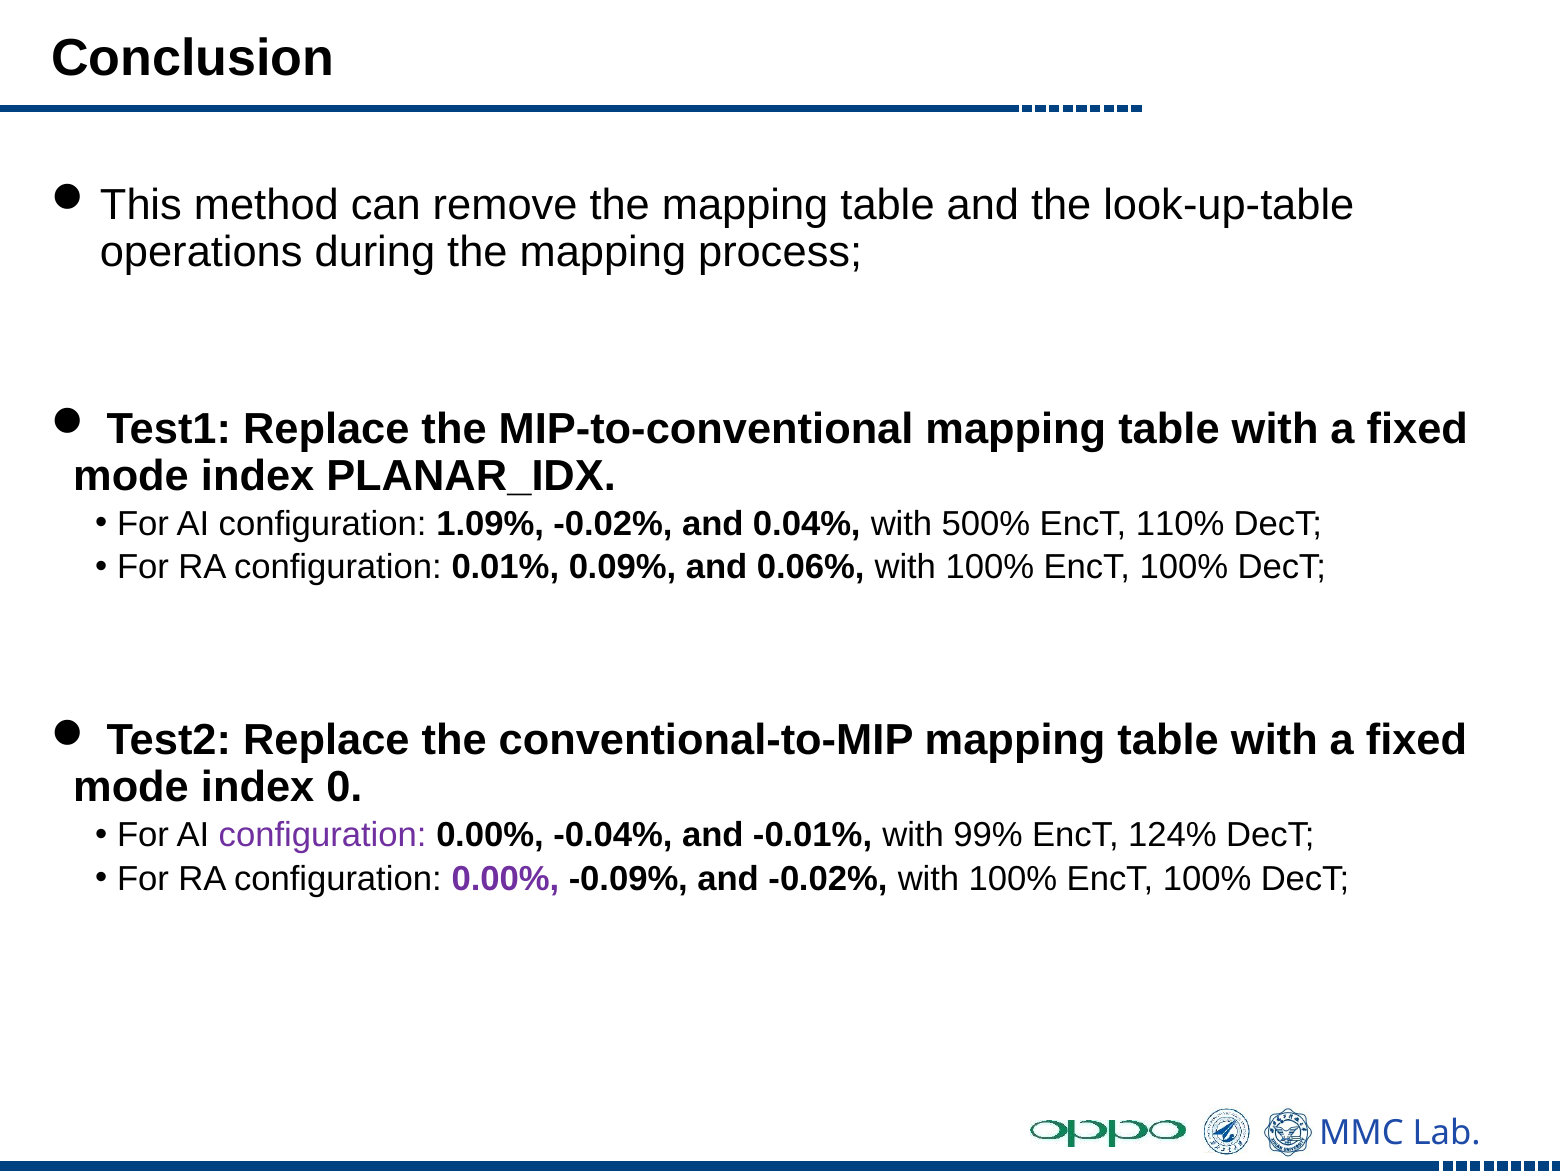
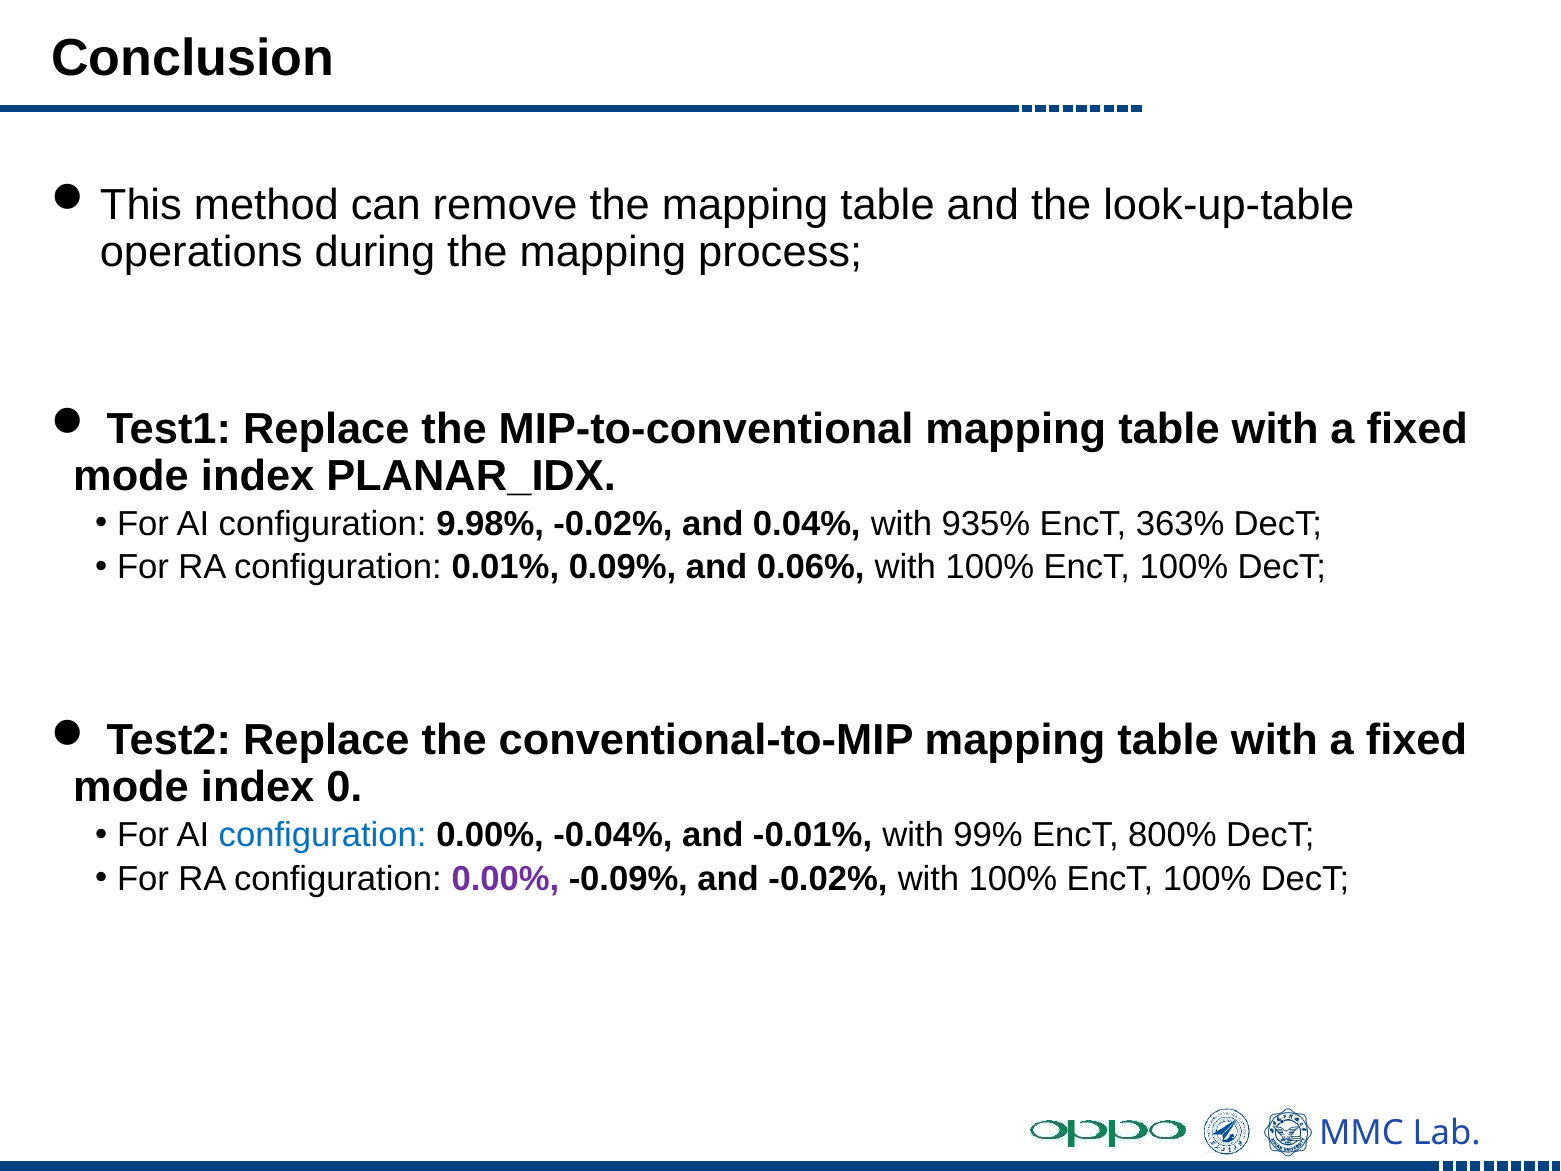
1.09%: 1.09% -> 9.98% (490, 524)
500%: 500% -> 935% (986, 524)
110%: 110% -> 363% (1180, 524)
configuration colour: purple -> blue (323, 835)
124%: 124% -> 800% (1173, 835)
